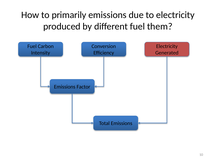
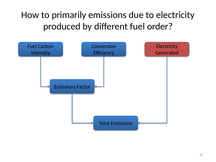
them: them -> order (160, 26)
